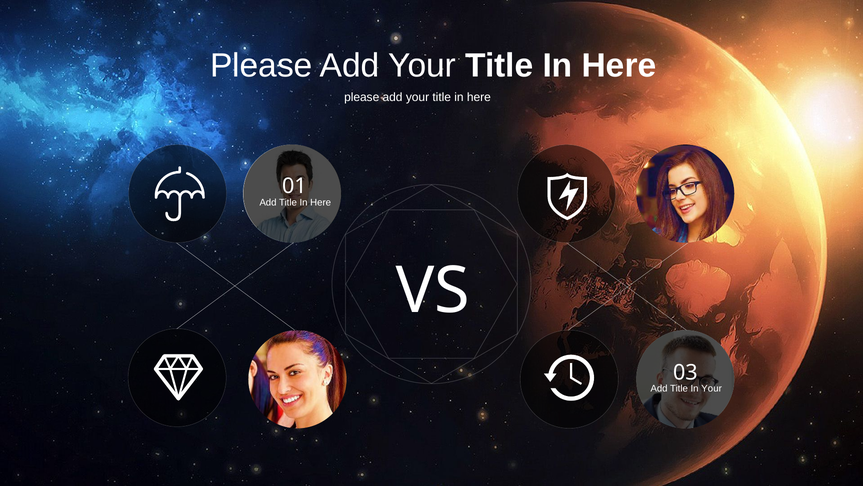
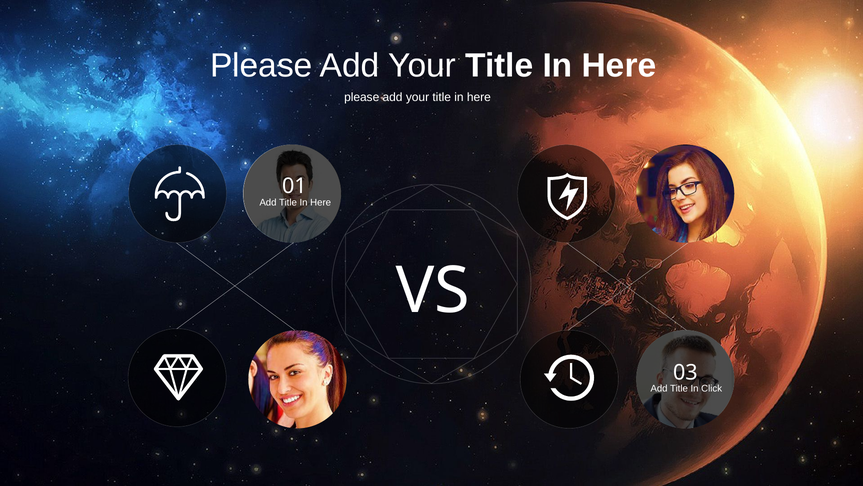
In Your: Your -> Click (712, 388)
